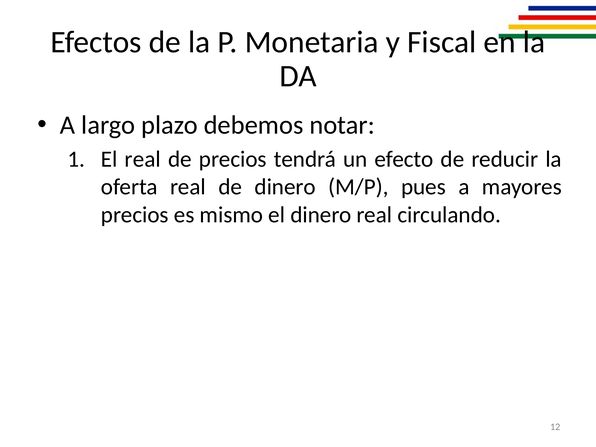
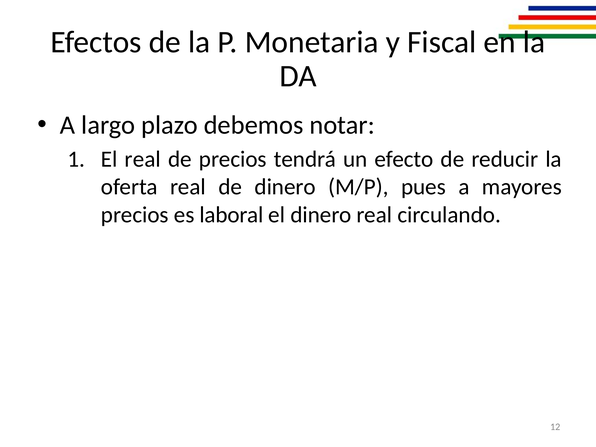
mismo: mismo -> laboral (231, 215)
